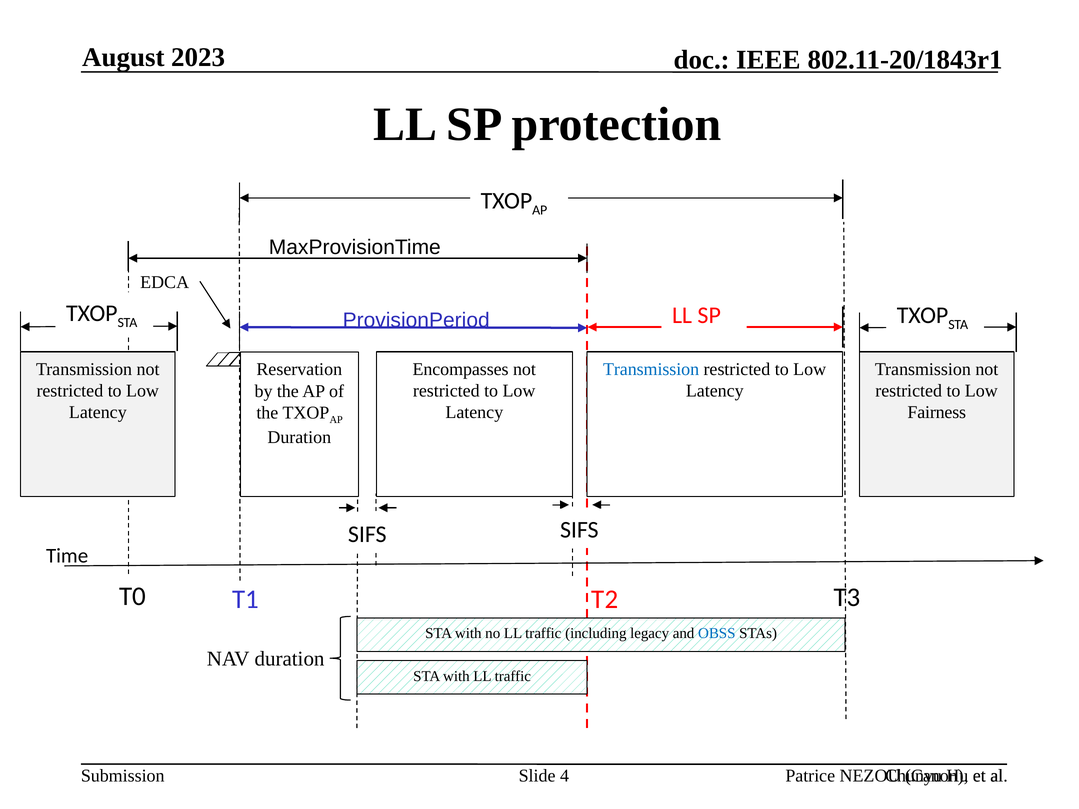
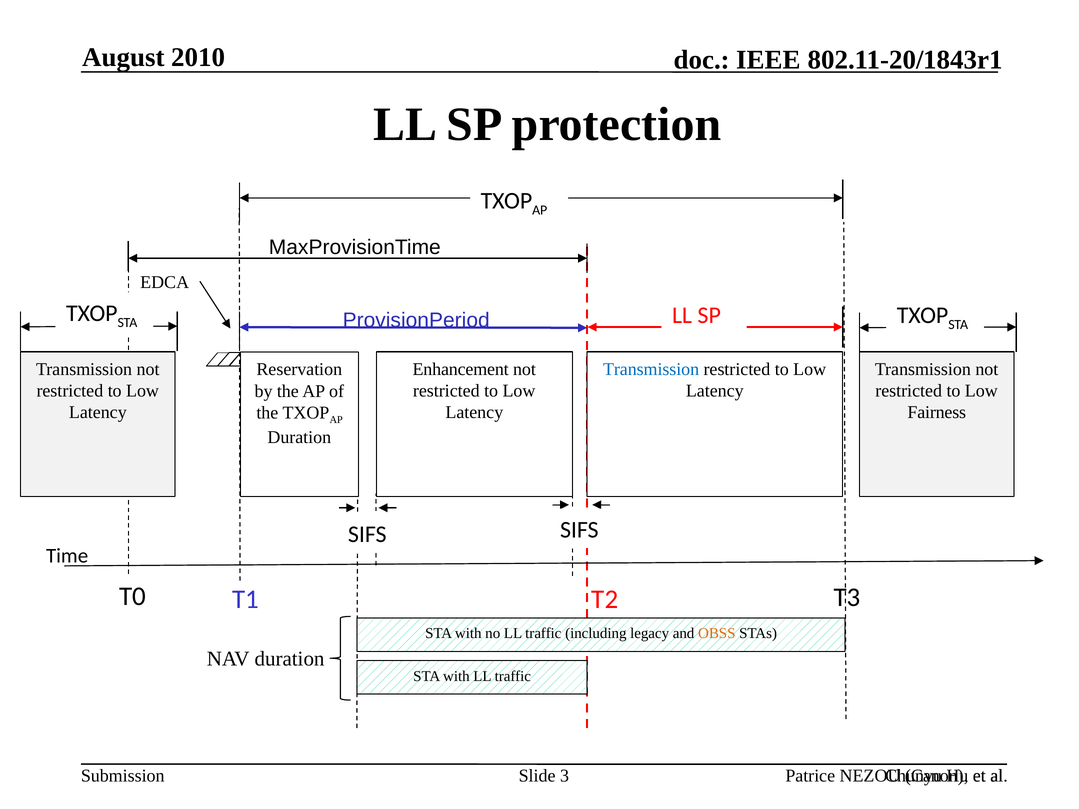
2023: 2023 -> 2010 (198, 57)
Encompasses: Encompasses -> Enhancement (461, 369)
OBSS colour: blue -> orange (717, 634)
4: 4 -> 3 (565, 776)
